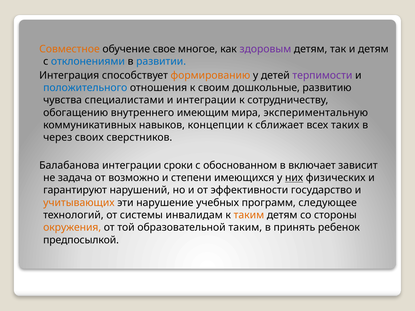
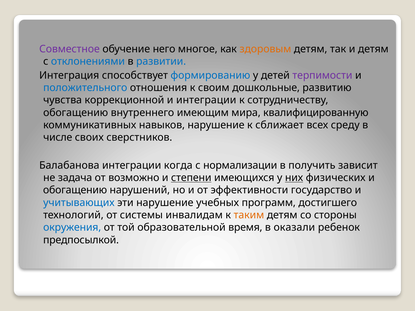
Совместное colour: orange -> purple (69, 49)
свое: свое -> него (164, 49)
здоровым colour: purple -> orange (265, 49)
формированию colour: orange -> blue (210, 75)
специалистами: специалистами -> коррекционной (124, 100)
экспериментальную: экспериментальную -> квалифицированную (316, 113)
навыков концепции: концепции -> нарушение (216, 125)
таких: таких -> среду (345, 125)
через: через -> числе (58, 138)
сроки: сроки -> когда (178, 165)
обоснованном: обоснованном -> нормализации (240, 165)
включает: включает -> получить (312, 165)
степени underline: none -> present (191, 178)
гарантируют: гарантируют -> обогащению (75, 190)
учитывающих colour: orange -> blue (79, 203)
следующее: следующее -> достигшего (328, 203)
окружения colour: orange -> blue (72, 228)
образовательной таким: таким -> время (245, 228)
принять: принять -> оказали (294, 228)
